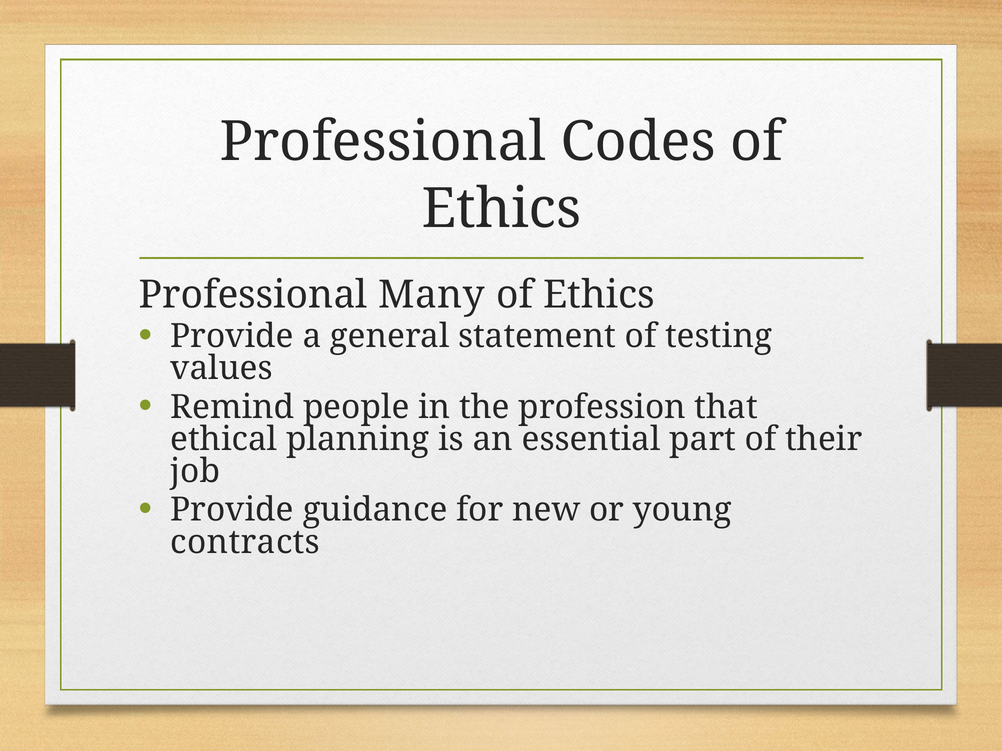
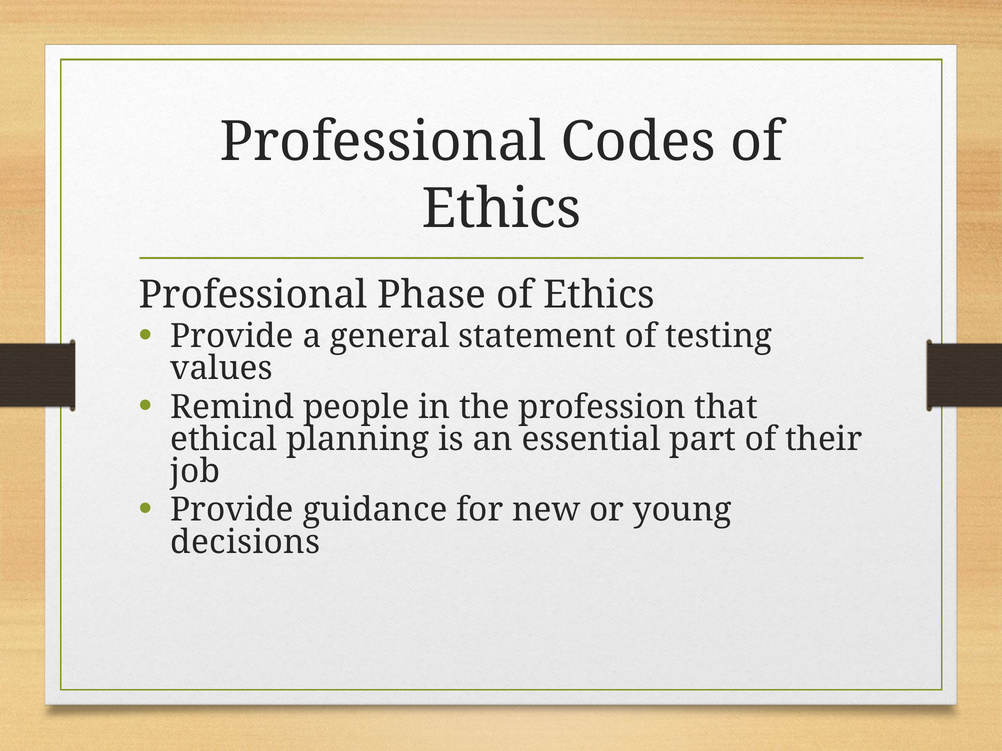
Many: Many -> Phase (432, 295)
contracts: contracts -> decisions (245, 542)
